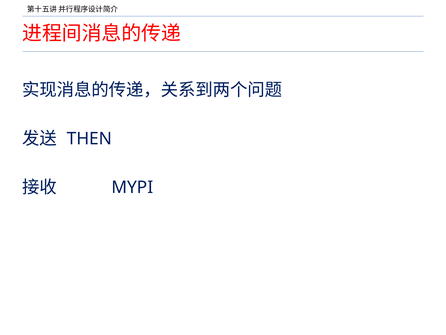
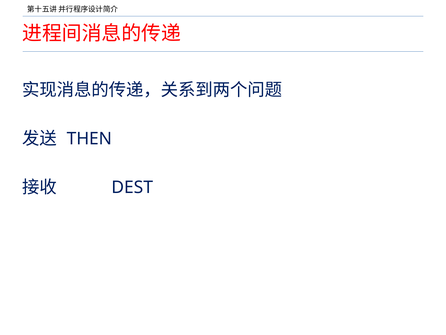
MYPI: MYPI -> DEST (132, 187)
